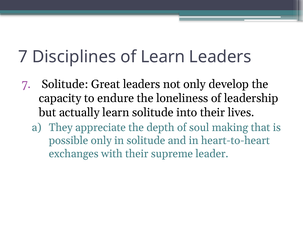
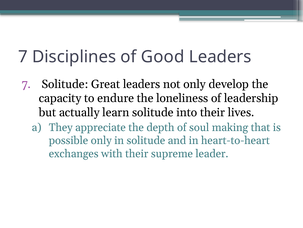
of Learn: Learn -> Good (163, 57)
